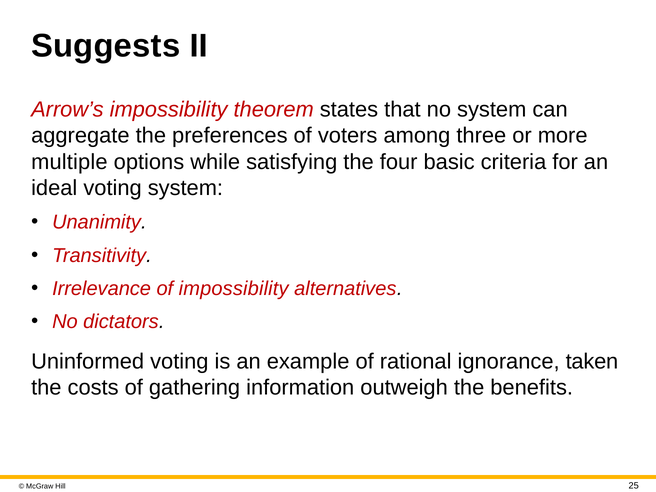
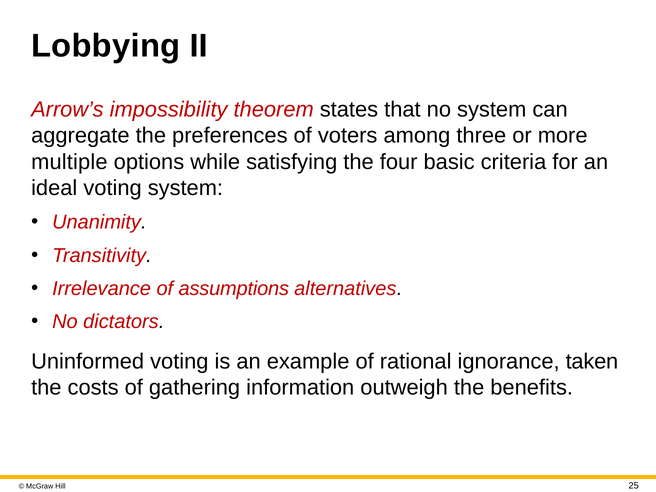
Suggests: Suggests -> Lobbying (106, 46)
of impossibility: impossibility -> assumptions (234, 289)
